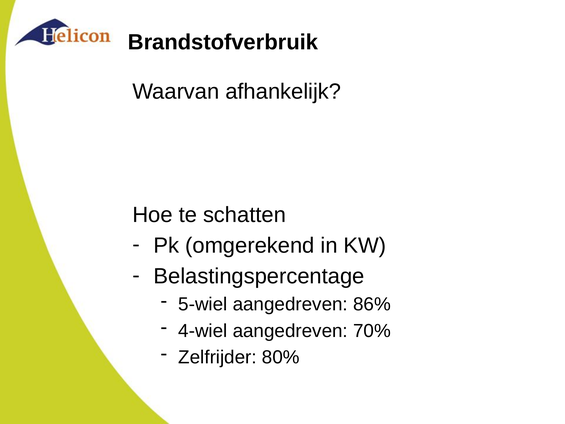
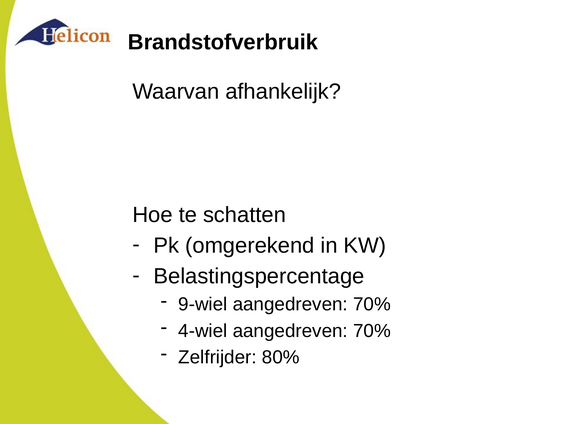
5-wiel: 5-wiel -> 9-wiel (203, 304)
86%: 86% -> 70% (372, 304)
